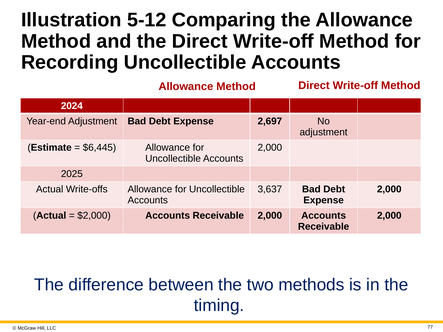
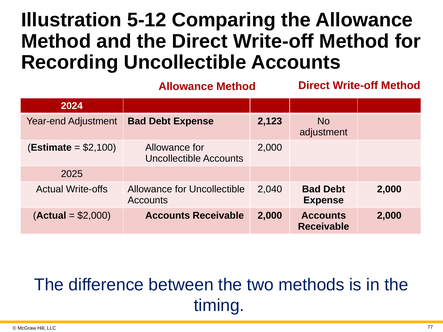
2,697: 2,697 -> 2,123 (270, 121)
$6,445: $6,445 -> $2,100 (99, 148)
3,637: 3,637 -> 2,040 (270, 189)
